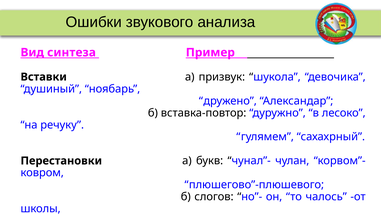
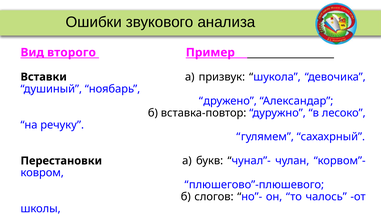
синтеза: синтеза -> второго (71, 53)
